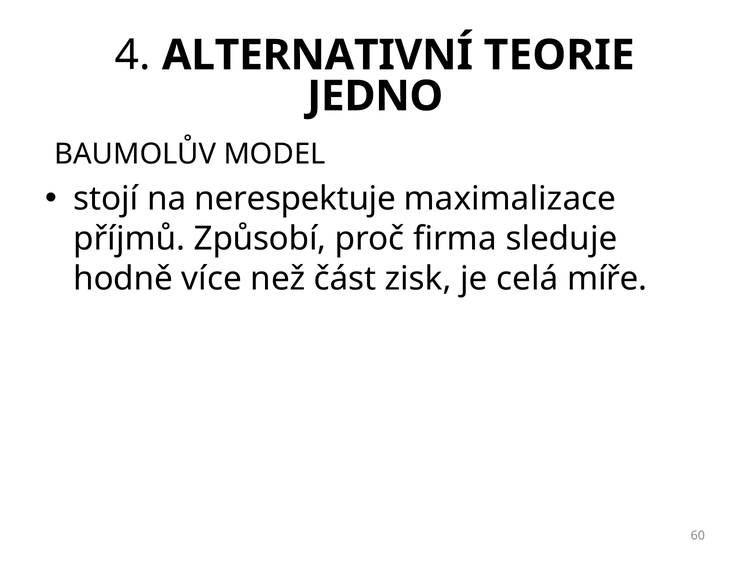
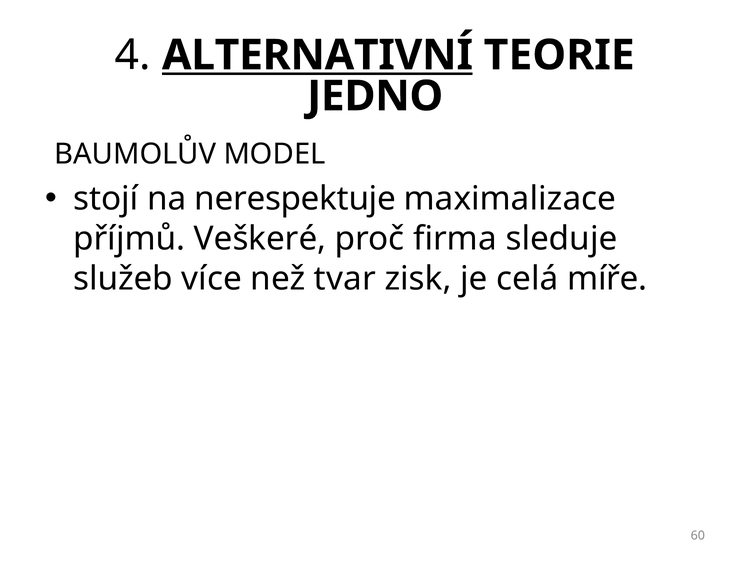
ALTERNATIVNÍ underline: none -> present (317, 55)
Způsobí: Způsobí -> Veškeré (260, 239)
hodně: hodně -> služeb (123, 279)
část: část -> tvar (345, 279)
